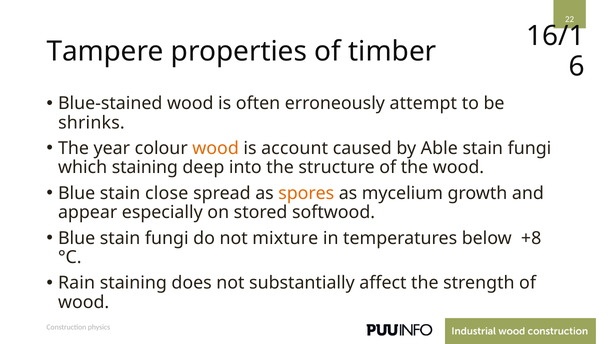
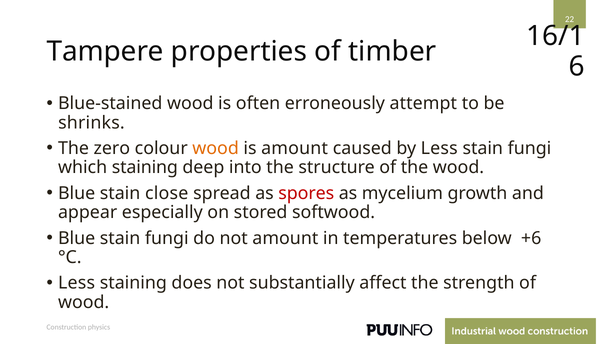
year: year -> zero (112, 148)
is account: account -> amount (295, 148)
by Able: Able -> Less (439, 148)
spores colour: orange -> red (306, 193)
not mixture: mixture -> amount (285, 238)
+8: +8 -> +6 (531, 238)
Rain: Rain -> Less (77, 283)
